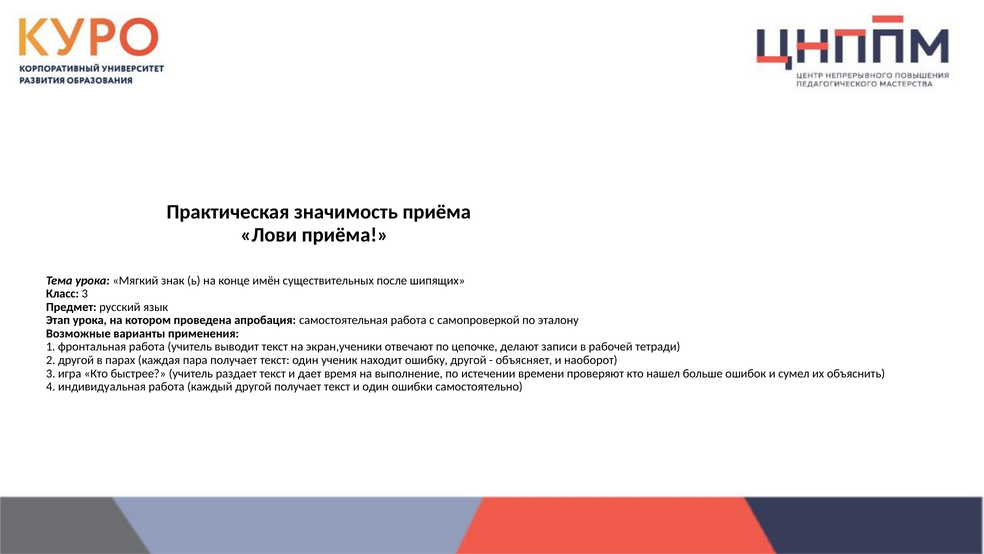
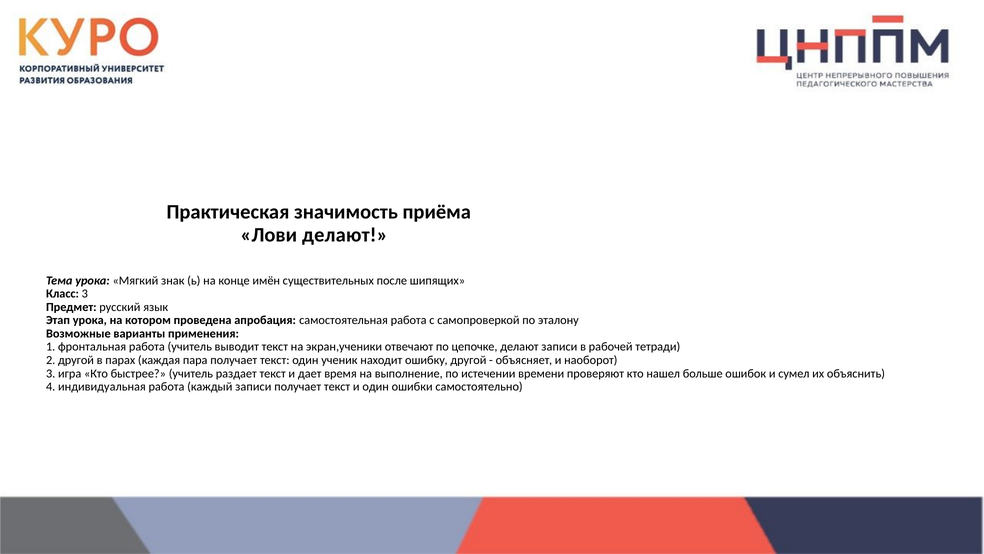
Лови приёма: приёма -> делают (345, 235)
каждый другой: другой -> записи (253, 386)
